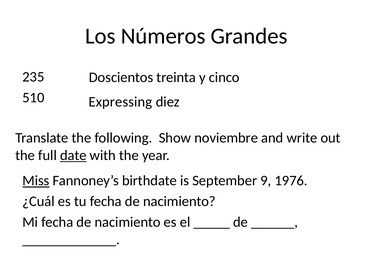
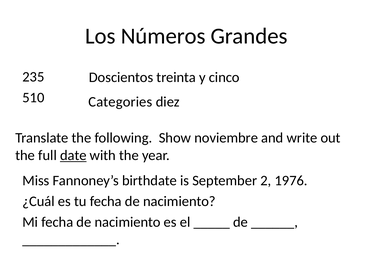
Expressing: Expressing -> Categories (120, 102)
Miss underline: present -> none (36, 181)
9: 9 -> 2 (266, 181)
